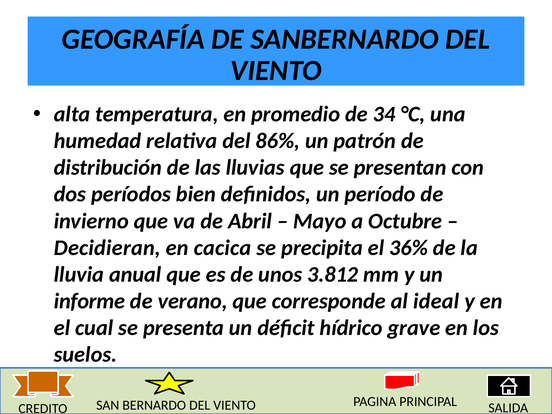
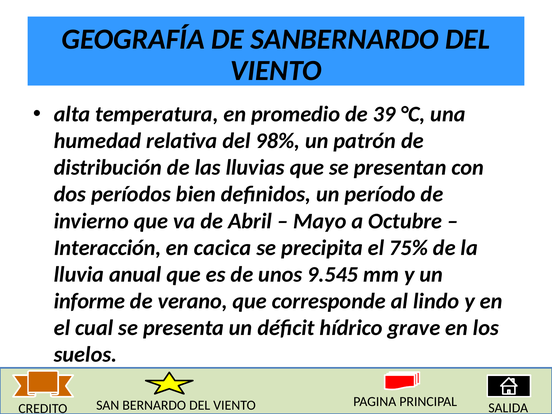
34: 34 -> 39 (384, 114)
86%: 86% -> 98% (278, 141)
Decidieran: Decidieran -> Interacción (107, 248)
36%: 36% -> 75% (409, 248)
3.812: 3.812 -> 9.545 (333, 274)
ideal: ideal -> lindo (436, 301)
